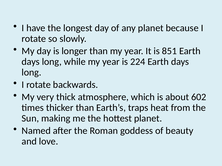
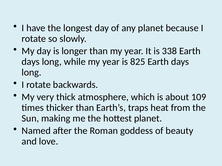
851: 851 -> 338 (169, 51)
224: 224 -> 825 (138, 62)
602: 602 -> 109 (199, 97)
